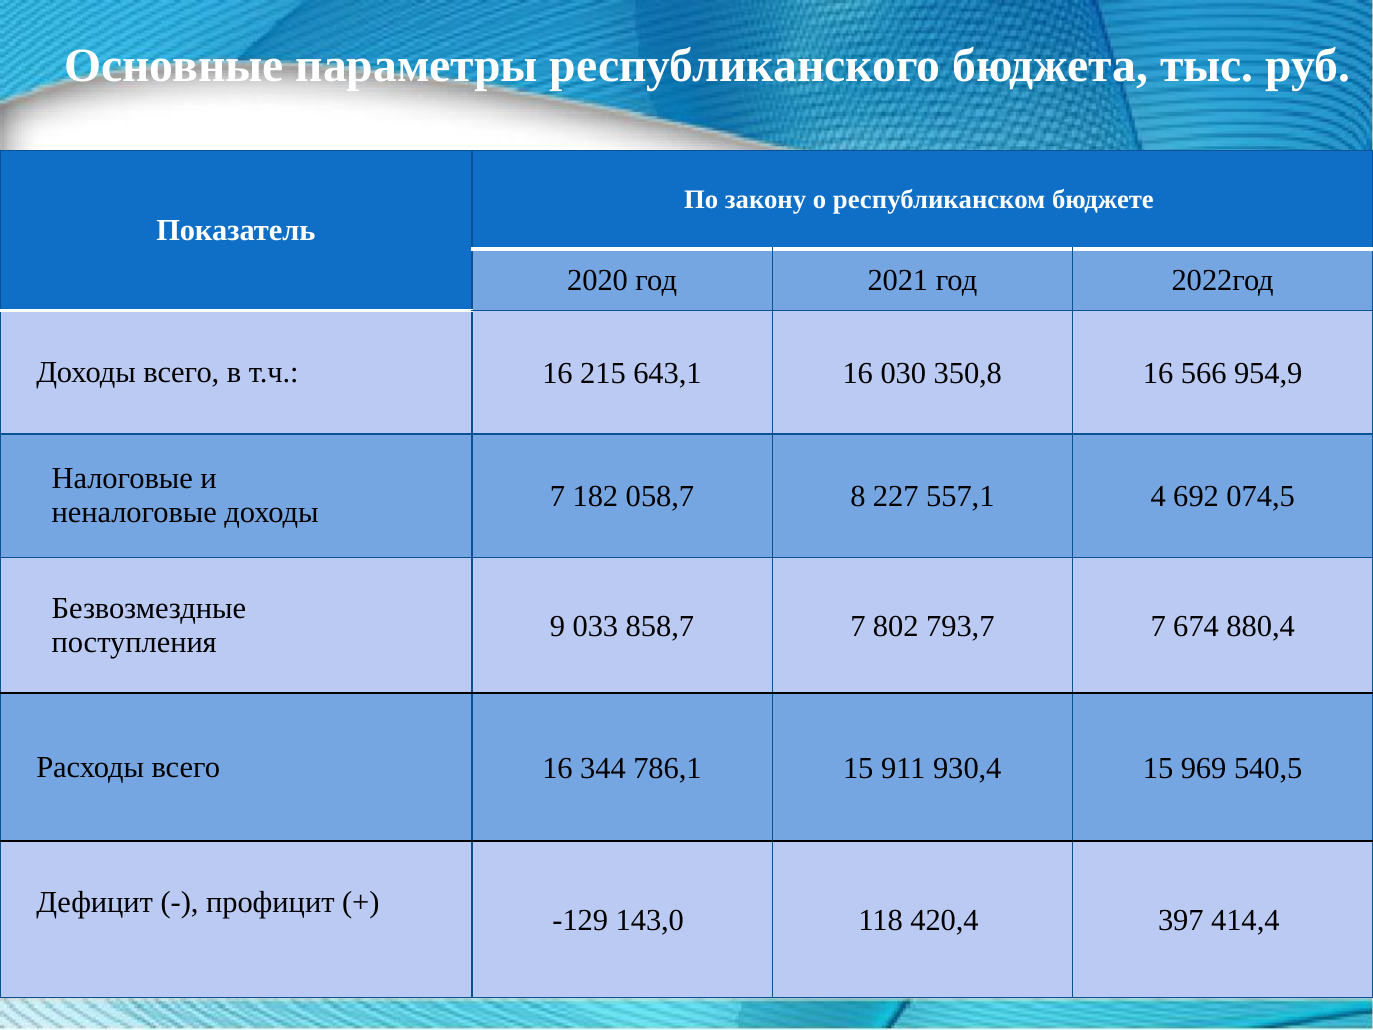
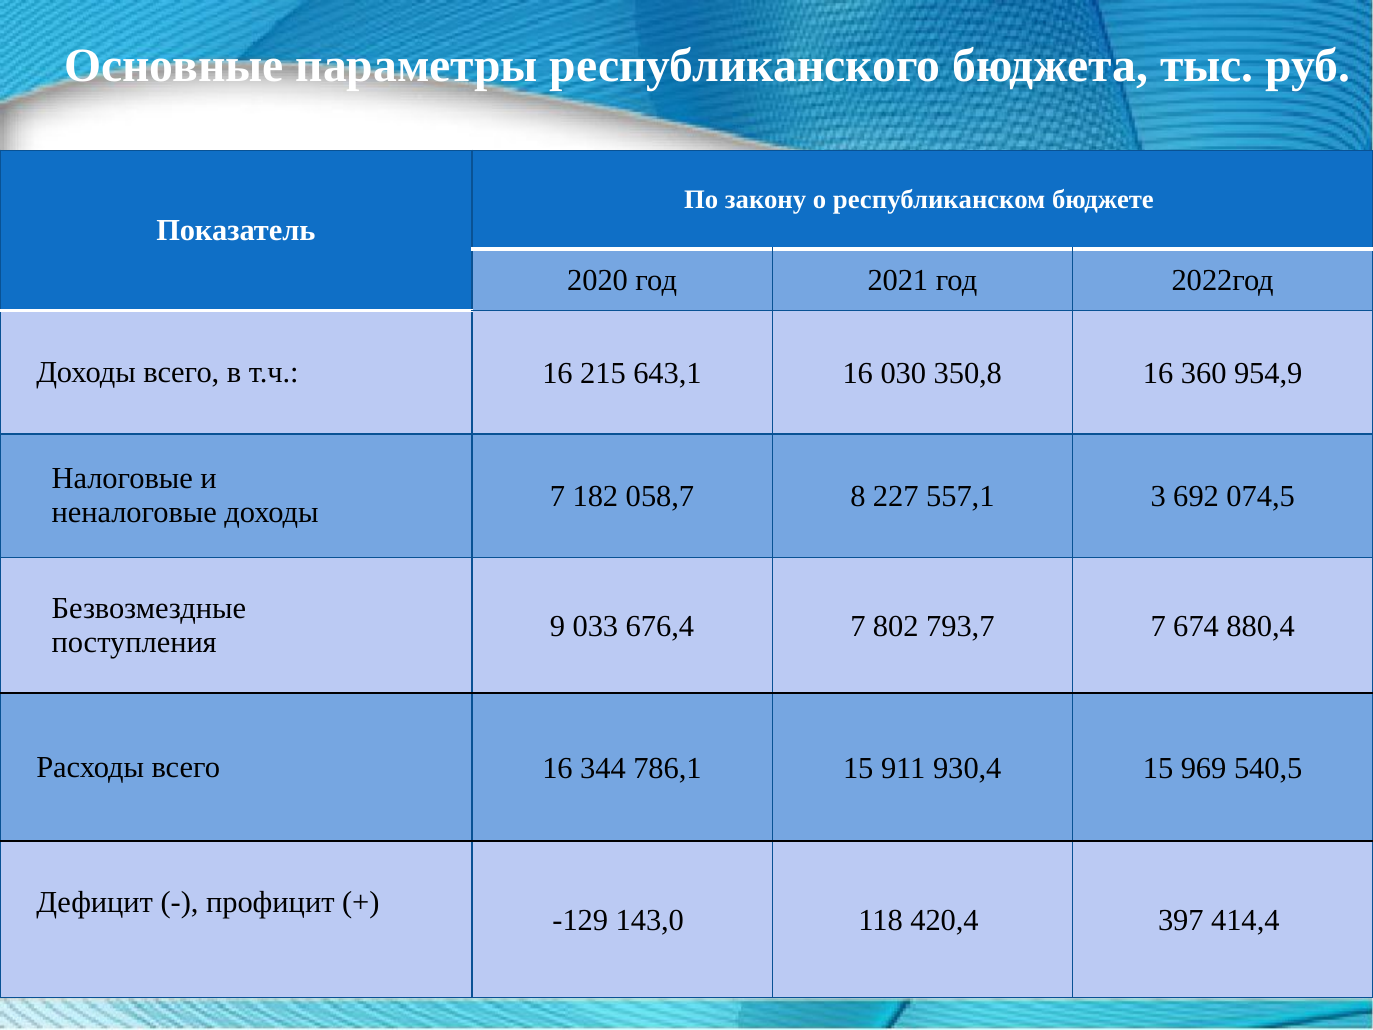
566: 566 -> 360 (1204, 373)
4: 4 -> 3 (1158, 496)
858,7: 858,7 -> 676,4 (660, 626)
